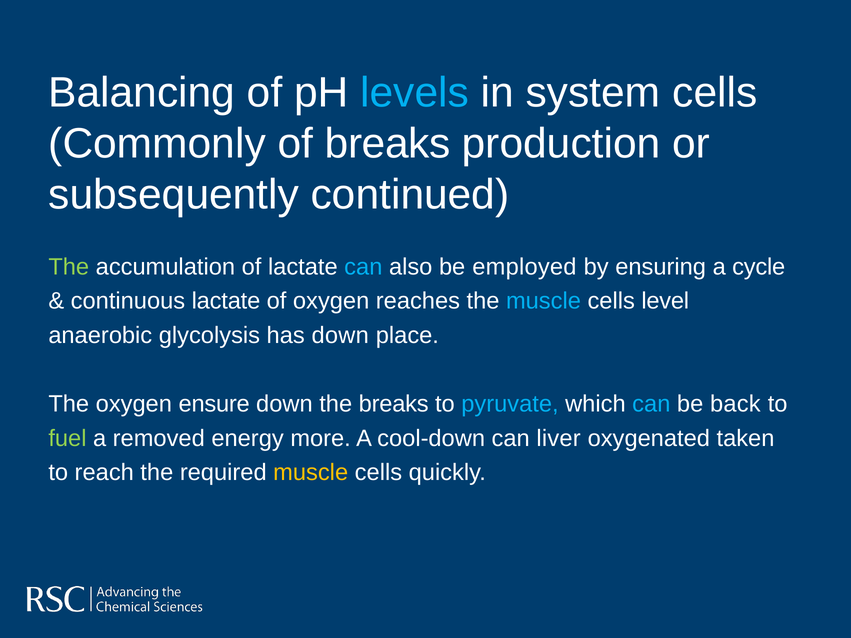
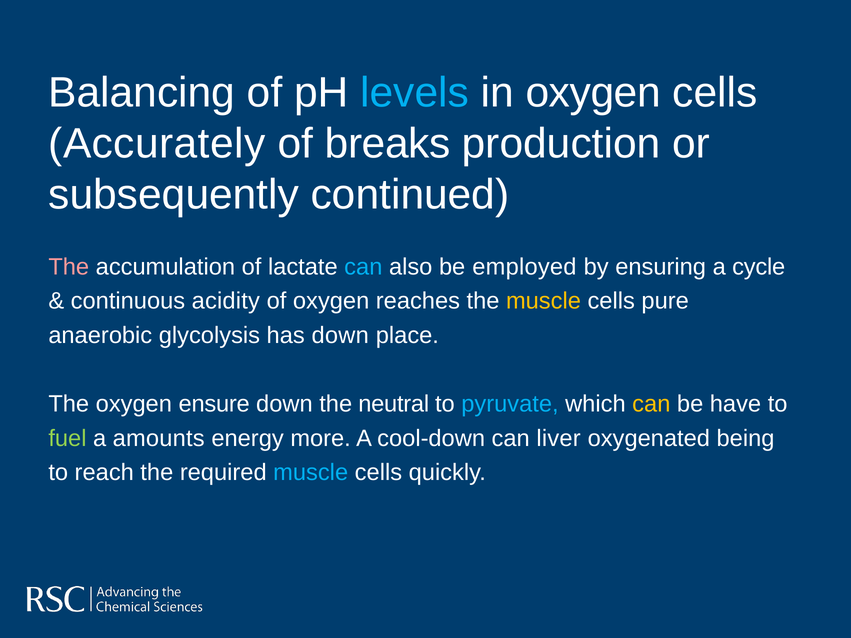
in system: system -> oxygen (593, 93)
Commonly: Commonly -> Accurately (157, 144)
The colour: light green -> pink (69, 267)
continuous lactate: lactate -> acidity (226, 301)
muscle colour: light blue -> yellow (543, 301)
level: level -> pure (665, 301)
the breaks: breaks -> neutral (394, 404)
can colour: light blue -> yellow (651, 404)
back: back -> have (735, 404)
removed: removed -> amounts (159, 438)
taken: taken -> being (746, 438)
muscle colour: yellow -> light blue (311, 473)
